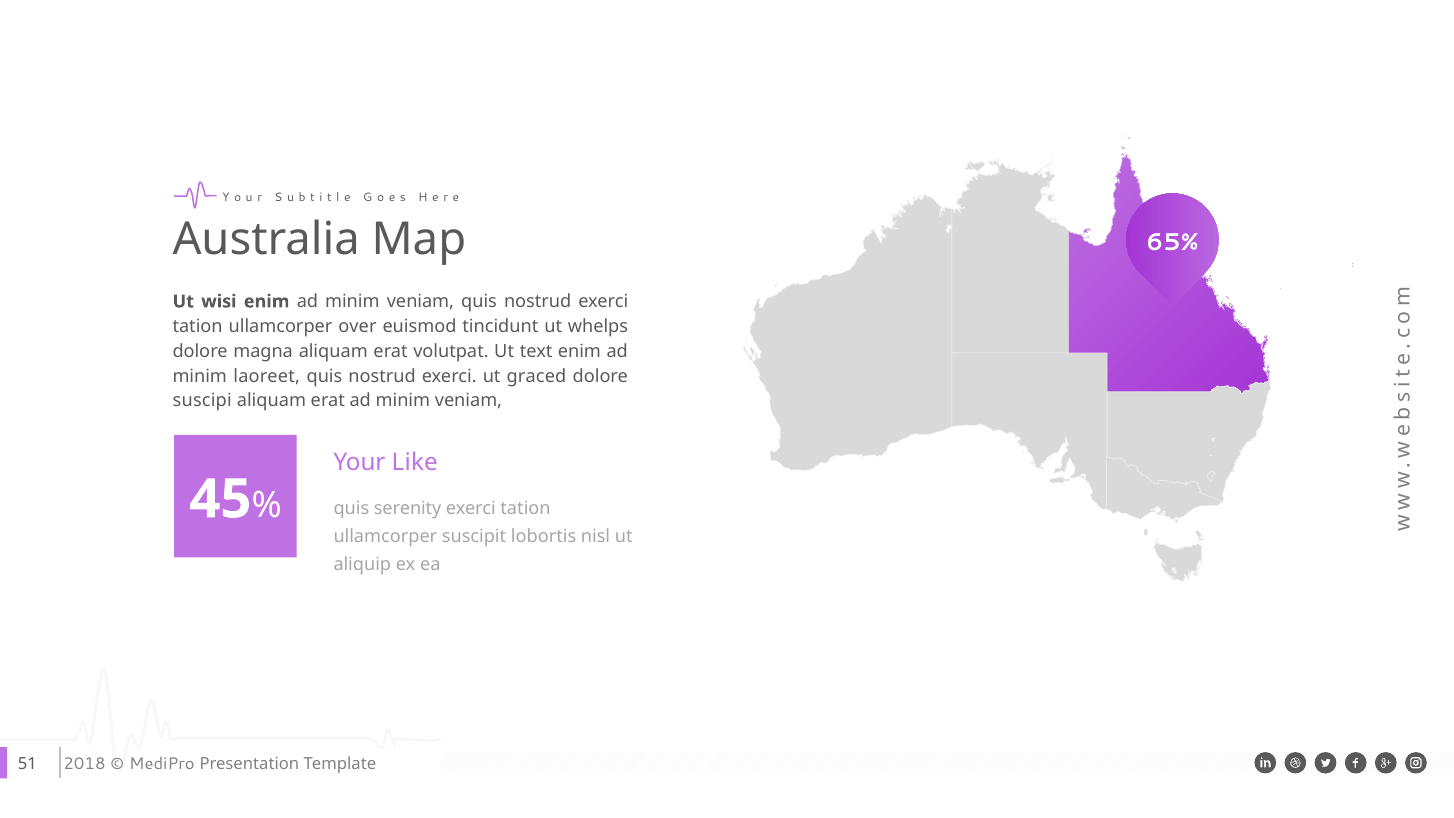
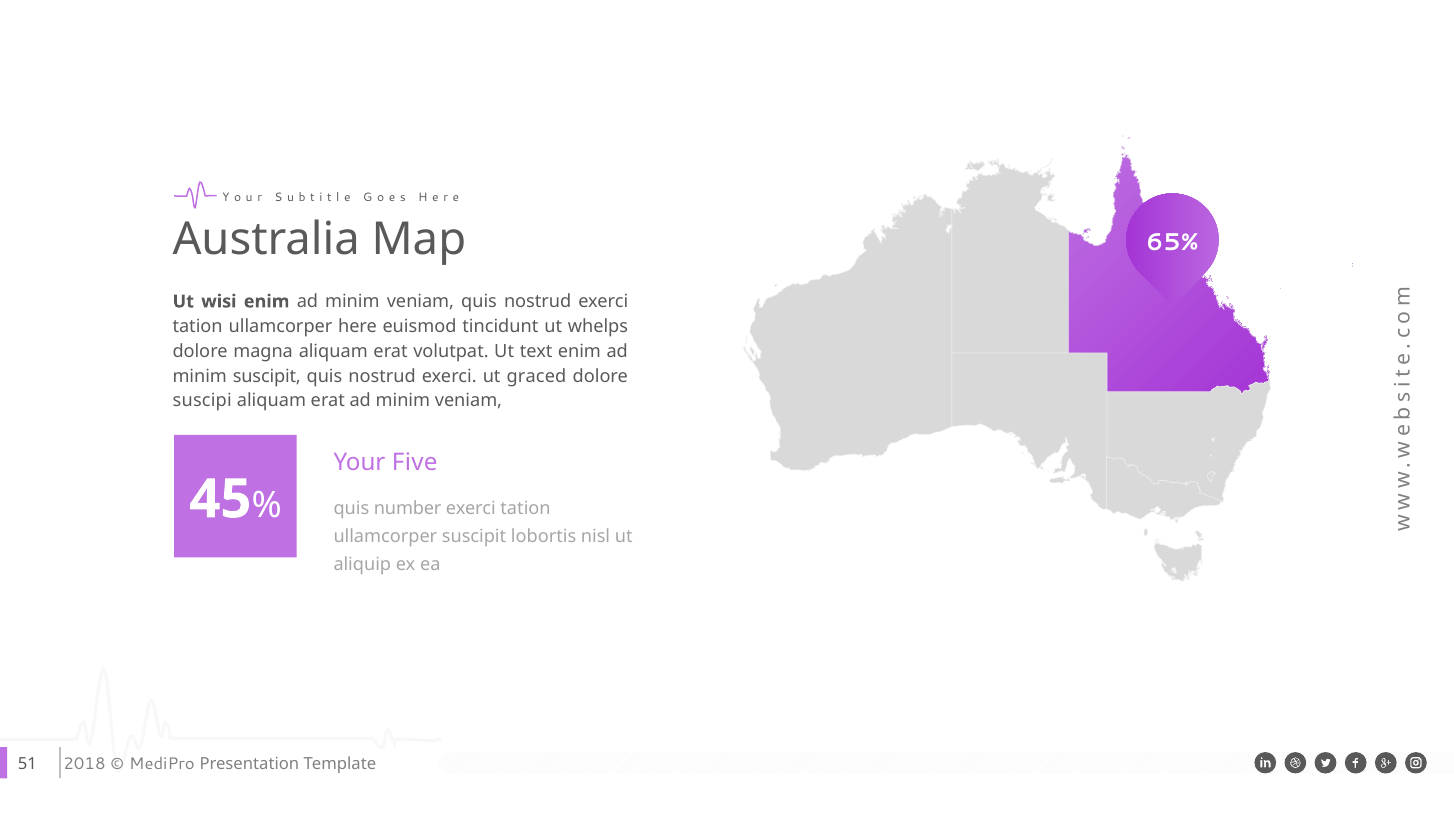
over: over -> here (358, 326)
minim laoreet: laoreet -> suscipit (267, 376)
Like: Like -> Five (415, 463)
serenity: serenity -> number (408, 508)
